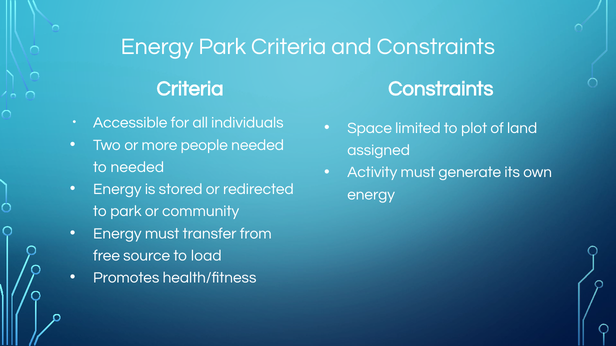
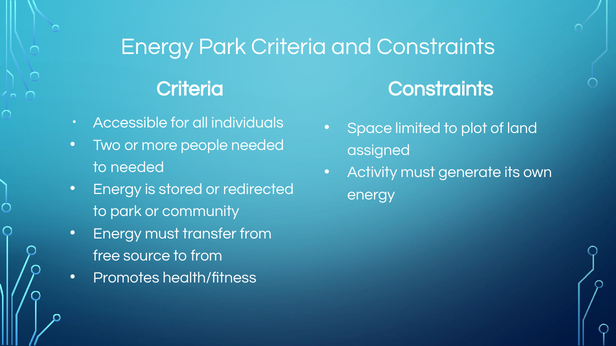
to load: load -> from (206, 256)
